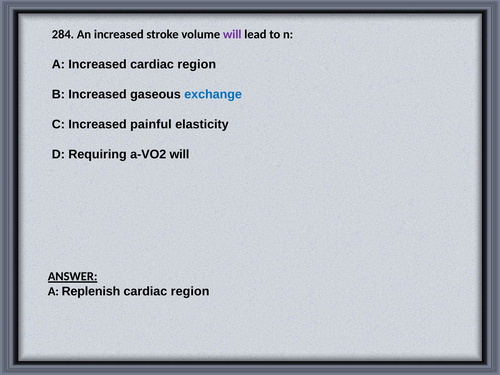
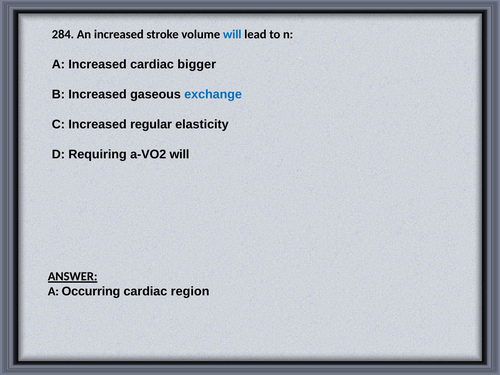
will colour: purple -> blue (232, 34)
Increased cardiac region: region -> bigger (197, 64)
painful: painful -> regular (151, 124)
Replenish: Replenish -> Occurring (91, 291)
